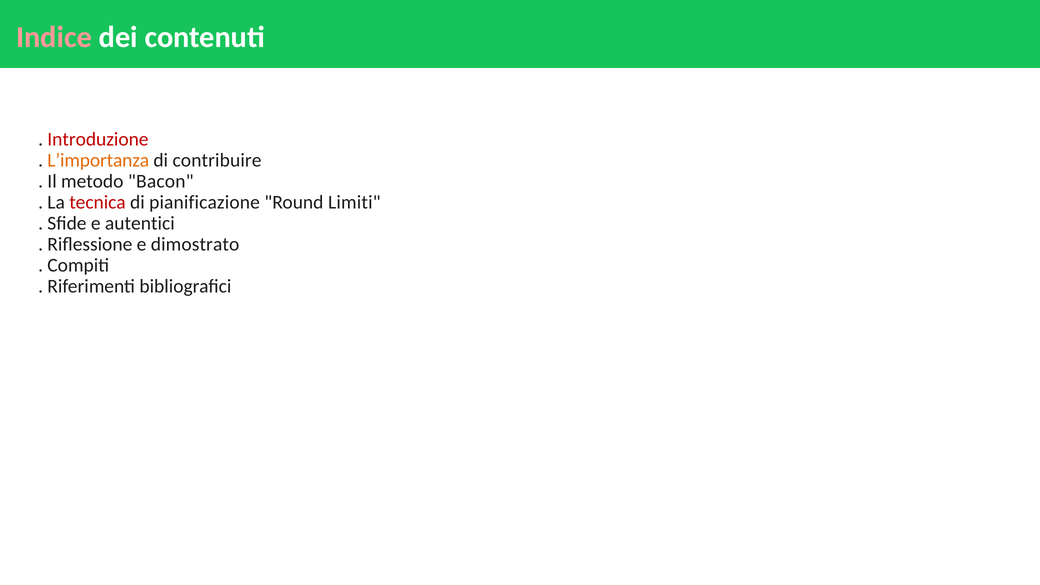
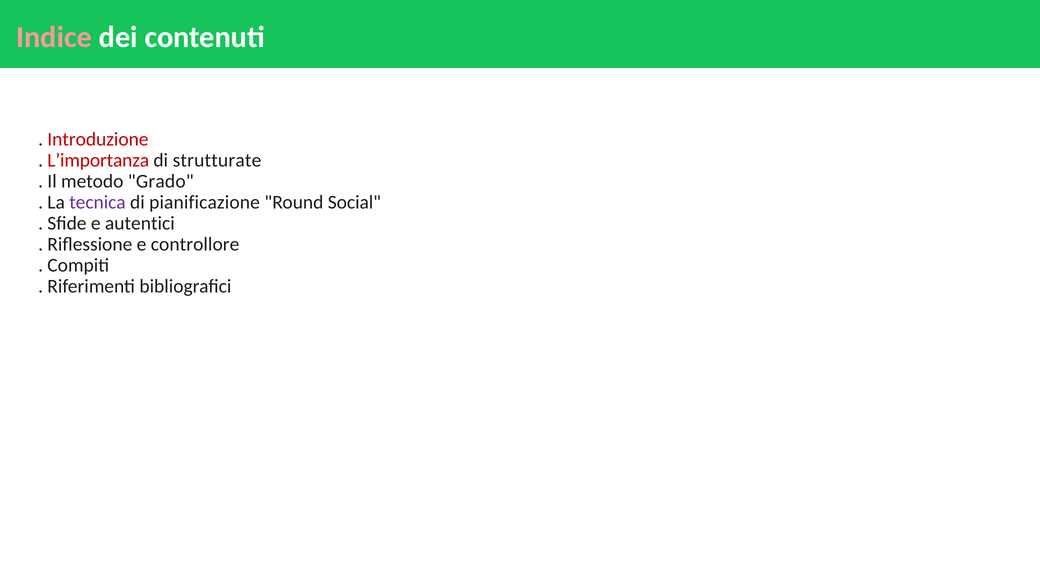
L’importanza colour: orange -> red (98, 160)
contribuire: contribuire -> strutturate (217, 160)
Bacon: Bacon -> Grado (161, 181)
tecnica colour: red -> purple (97, 202)
Limiti: Limiti -> Social (354, 202)
dimostrato: dimostrato -> controllore (195, 244)
